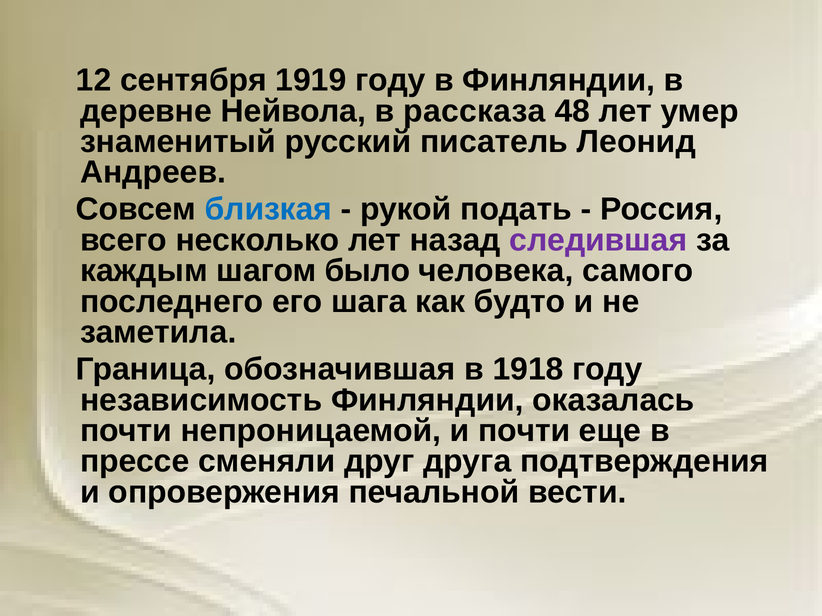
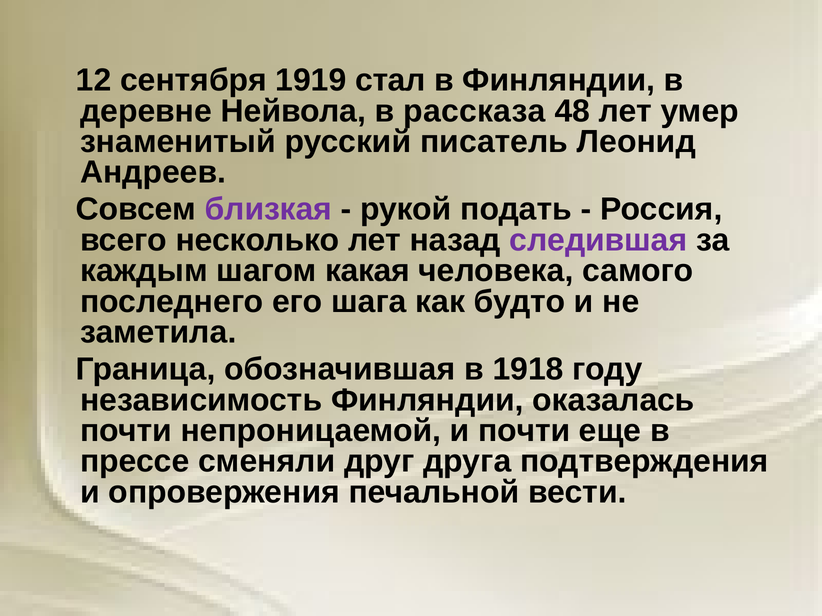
1919 году: году -> стал (390, 80)
близкая colour: blue -> purple (268, 210)
было: было -> какая (367, 271)
